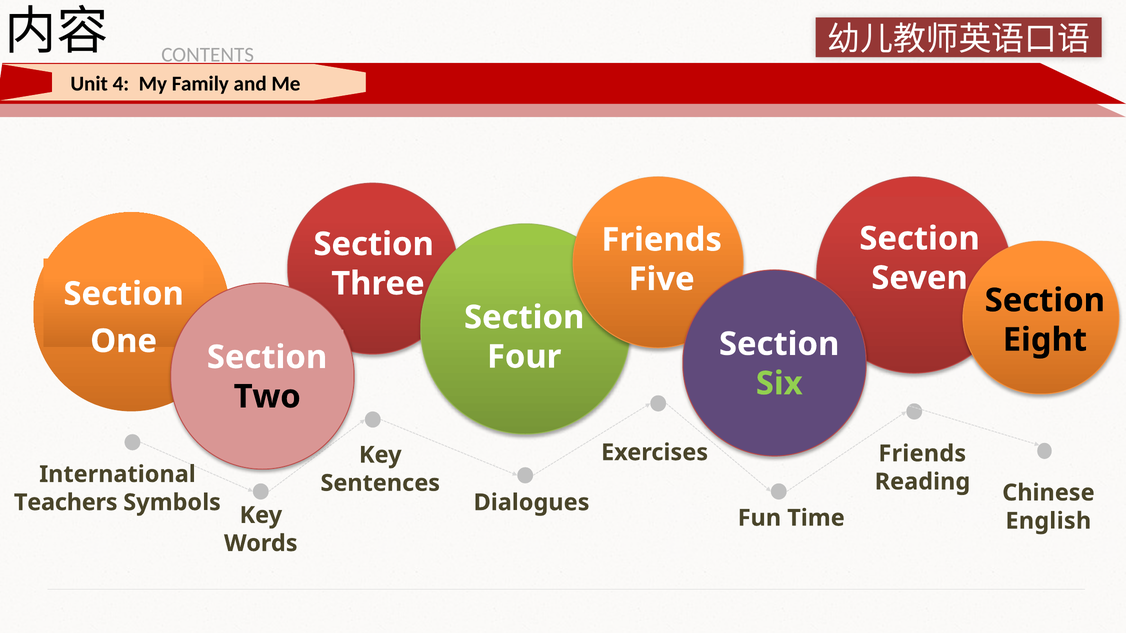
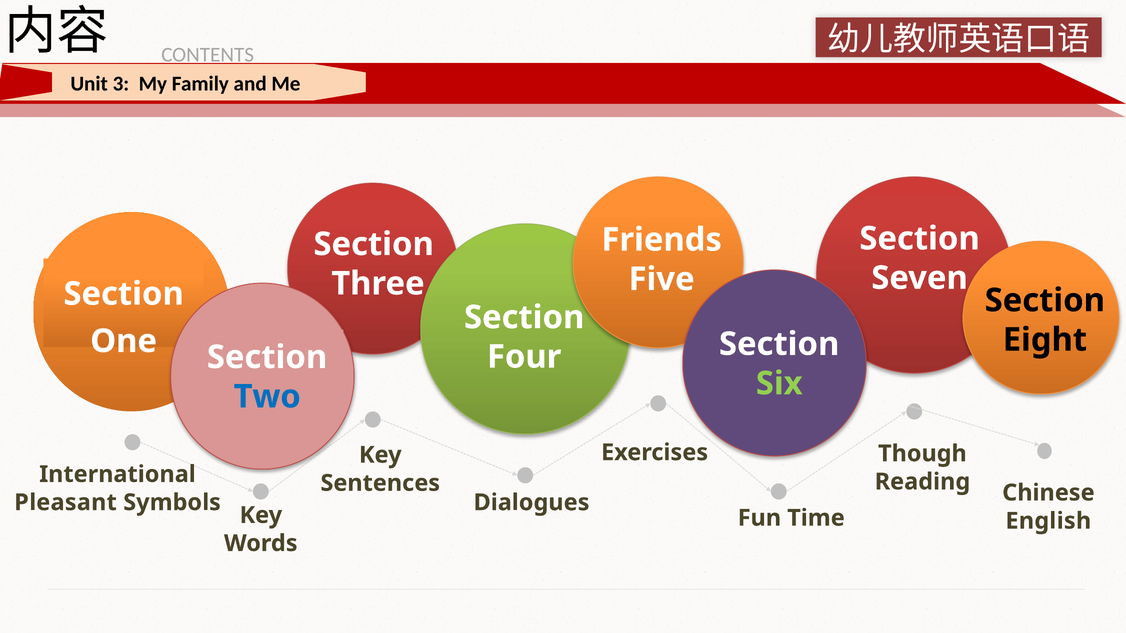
4: 4 -> 3 (121, 84)
Two colour: black -> blue (267, 397)
Friends: Friends -> Though (922, 454)
Teachers: Teachers -> Pleasant (66, 503)
